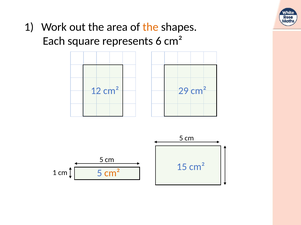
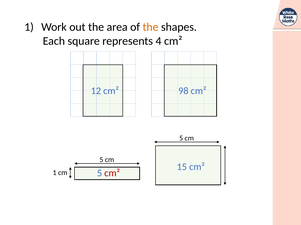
6: 6 -> 4 (159, 41)
29: 29 -> 98 (183, 91)
cm² colour: orange -> red (112, 174)
